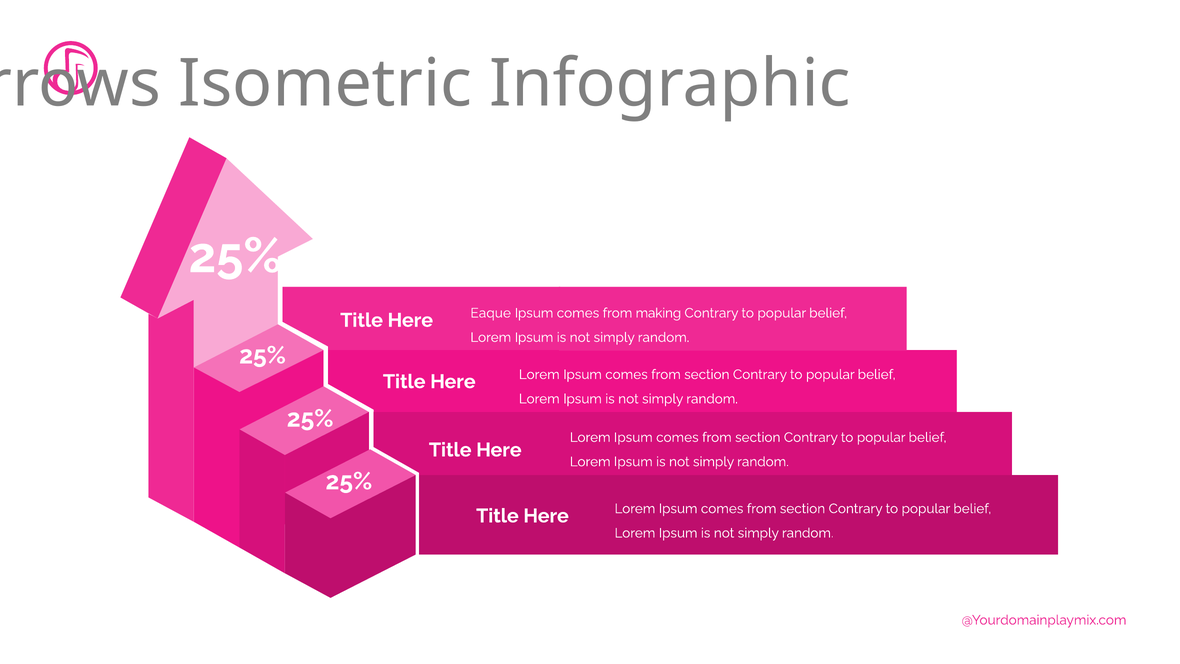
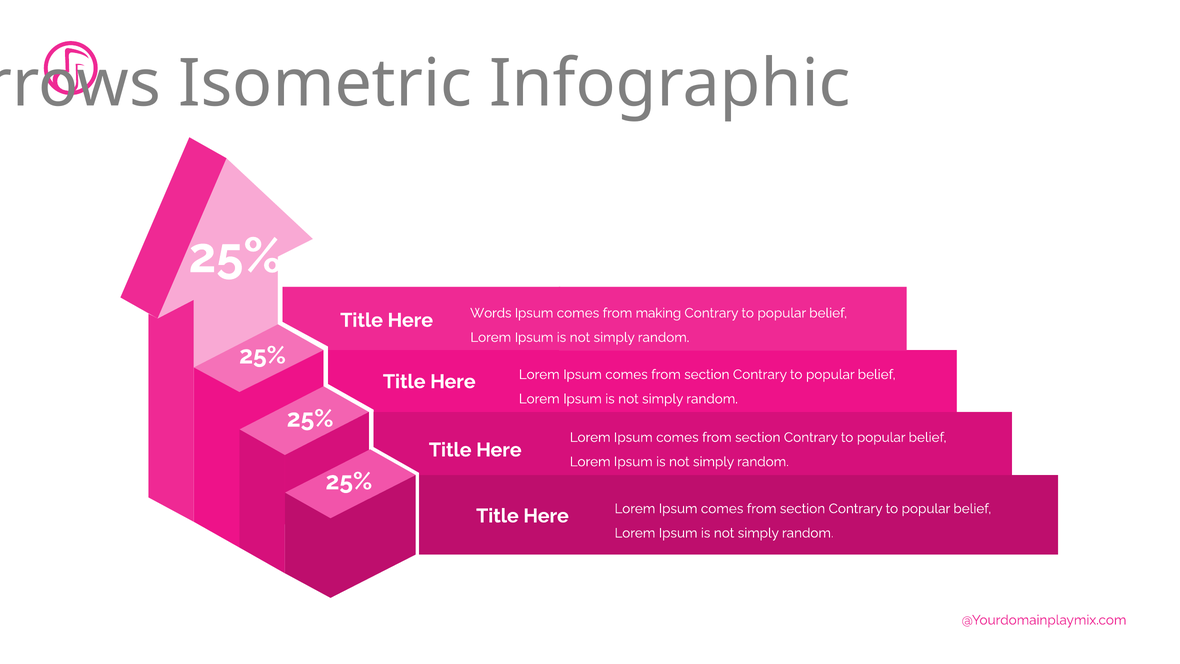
Eaque: Eaque -> Words (491, 313)
